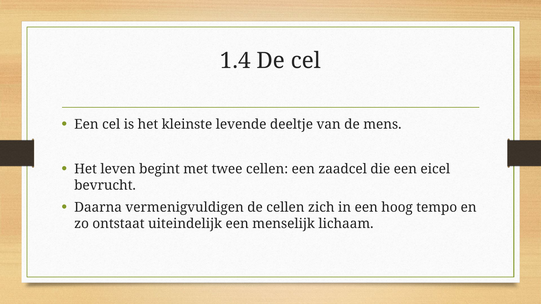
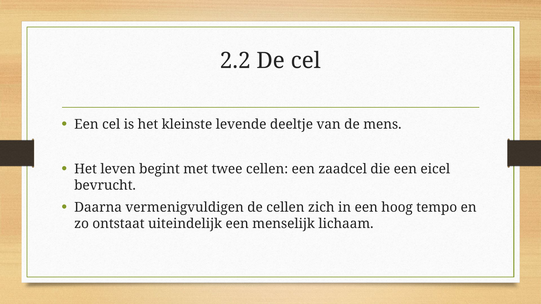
1.4: 1.4 -> 2.2 (235, 61)
